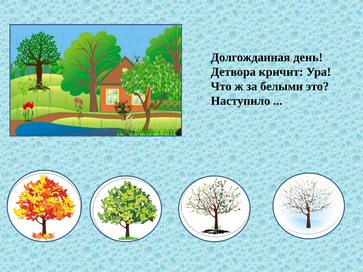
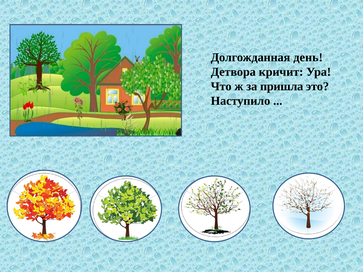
белыми: белыми -> пришла (282, 86)
